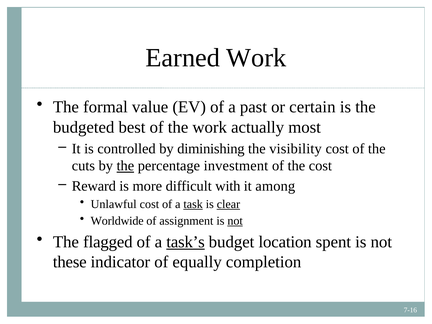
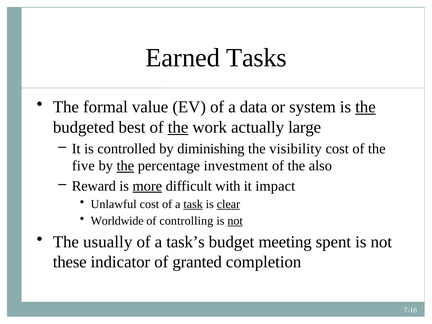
Earned Work: Work -> Tasks (256, 58)
past: past -> data (253, 107)
certain: certain -> system (312, 107)
the underline: none -> present (365, 107)
the underline: none -> present (178, 127)
most: most -> large (305, 127)
cuts: cuts -> five (83, 166)
the cost: cost -> also (320, 166)
more underline: none -> present (147, 186)
among: among -> impact (275, 186)
assignment: assignment -> controlling (186, 221)
flagged: flagged -> usually (108, 242)
task’s underline: present -> none (186, 242)
location: location -> meeting (285, 242)
equally: equally -> granted (197, 262)
